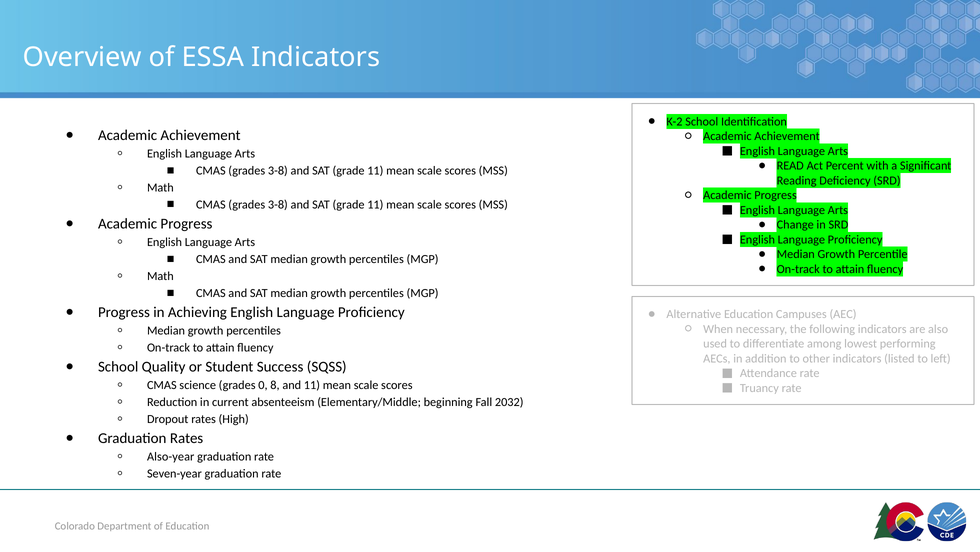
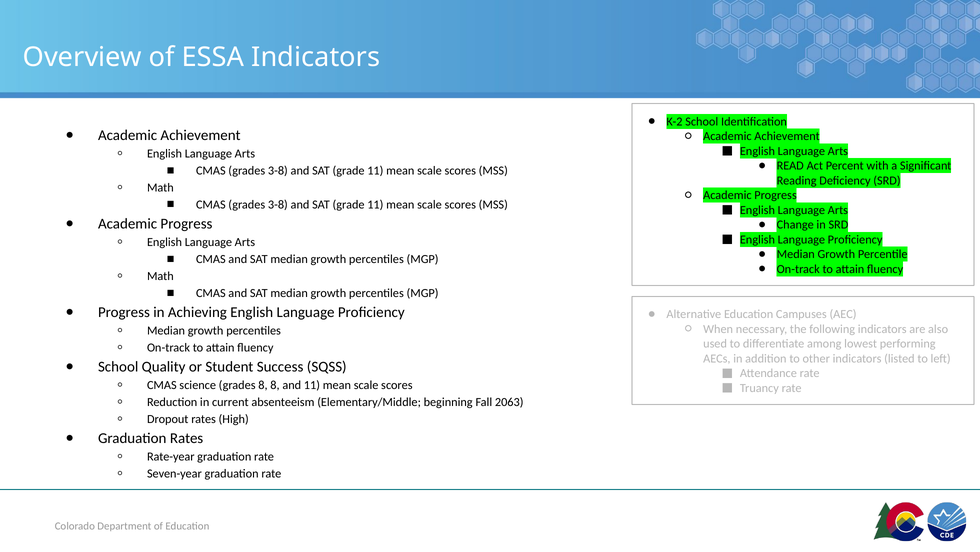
grades 0: 0 -> 8 (263, 385)
2032: 2032 -> 2063 (509, 402)
Also-year: Also-year -> Rate-year (171, 456)
